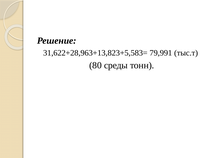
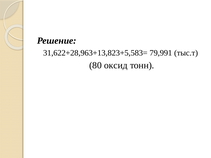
среды: среды -> оксид (116, 65)
